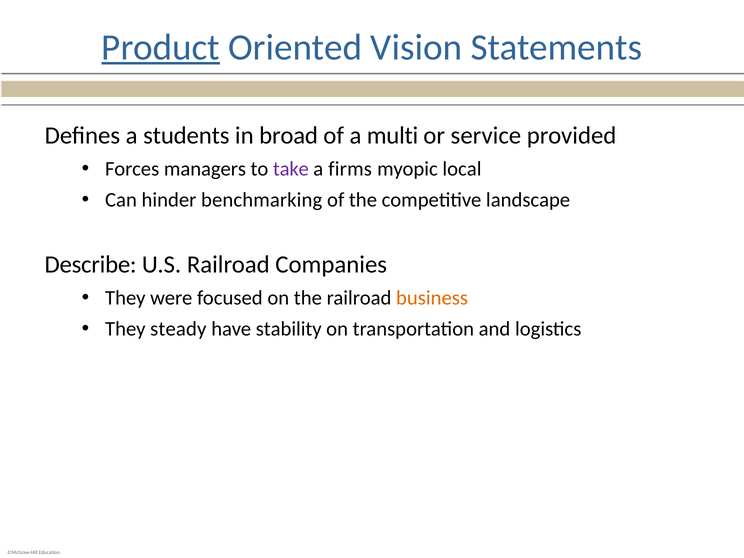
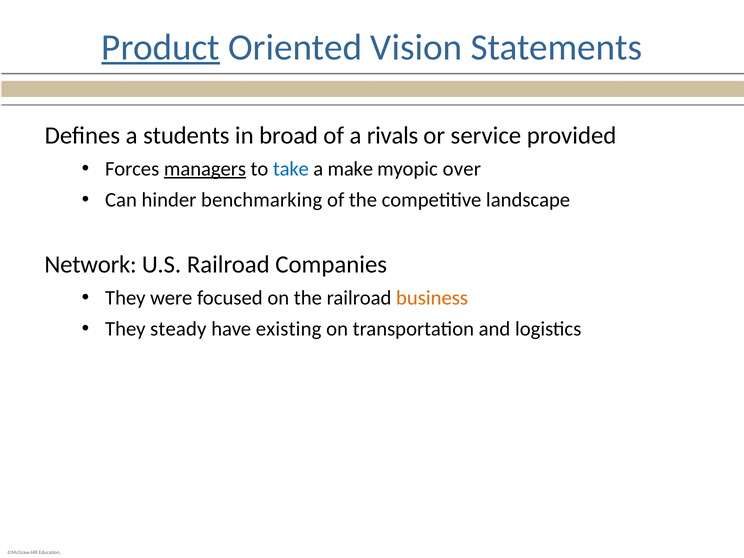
multi: multi -> rivals (393, 136)
managers underline: none -> present (205, 169)
take colour: purple -> blue (291, 169)
firms: firms -> make (350, 169)
local: local -> over (462, 169)
Describe: Describe -> Network (91, 265)
stability: stability -> existing (289, 329)
